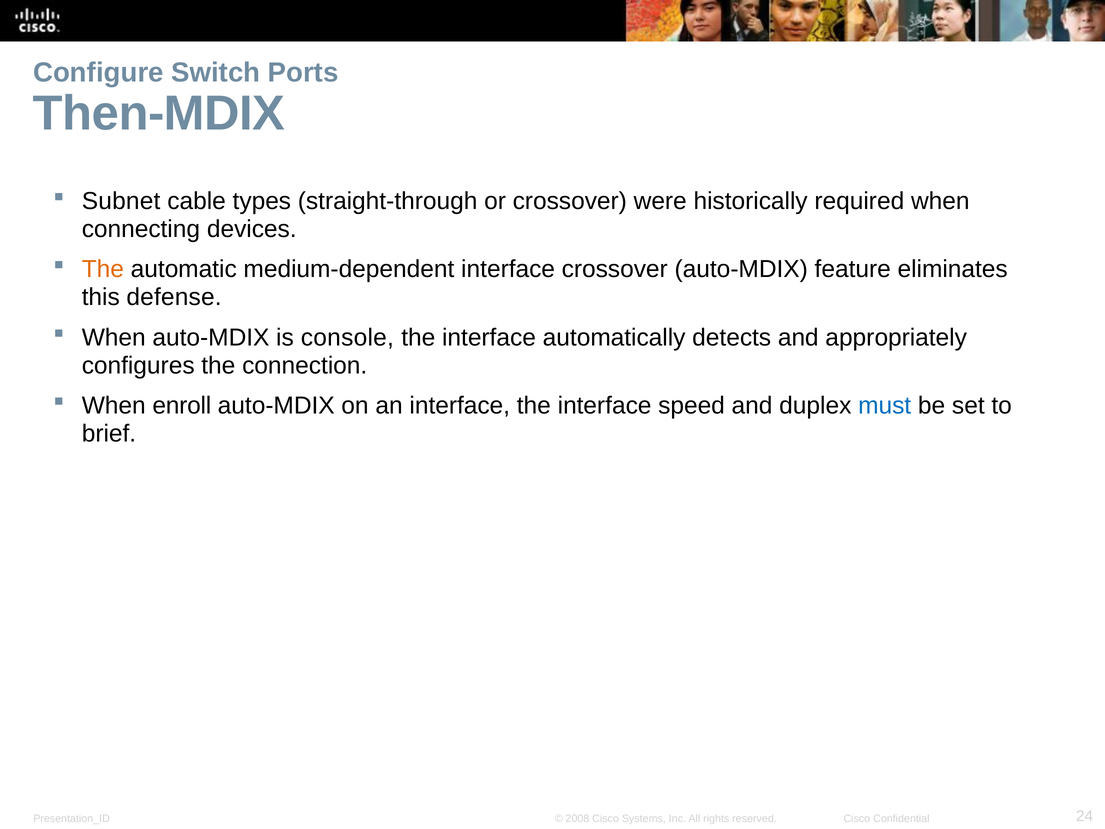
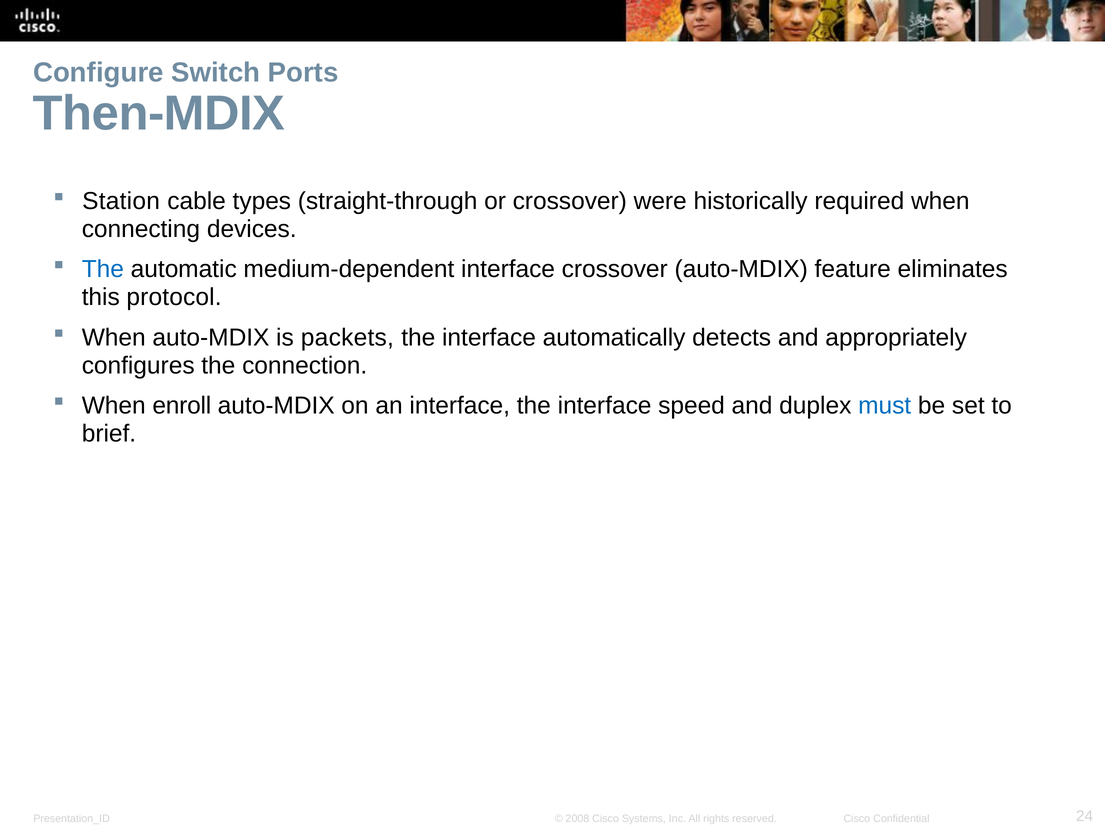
Subnet: Subnet -> Station (121, 201)
The colour: orange -> blue (103, 269)
defense: defense -> protocol (174, 297)
console: console -> packets (347, 337)
